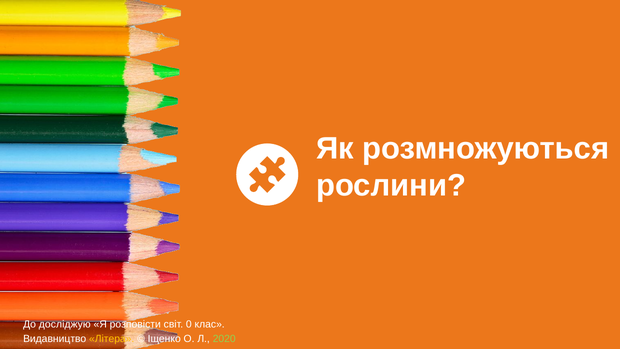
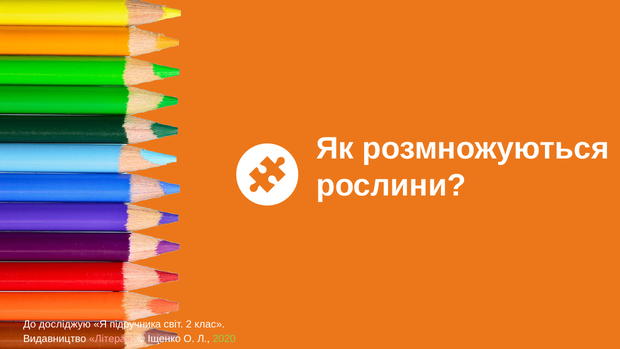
розповісти: розповісти -> підручника (135, 324)
0: 0 -> 2 (189, 324)
Літера colour: yellow -> pink (112, 339)
